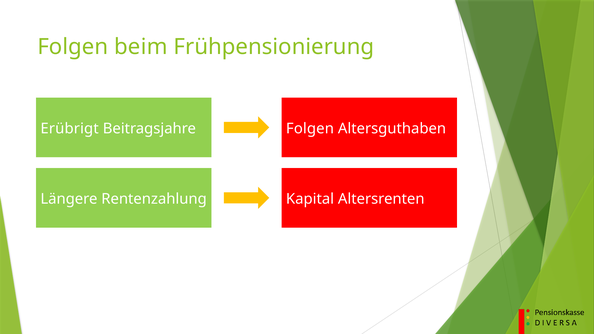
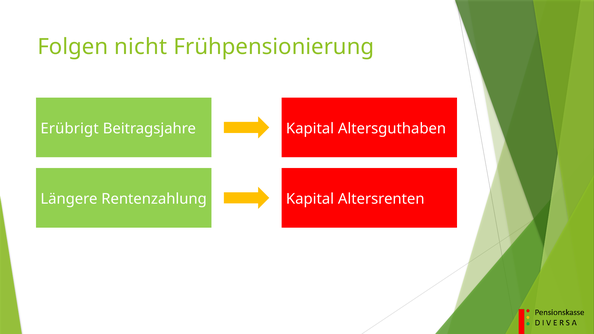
beim: beim -> nicht (141, 47)
Beitragsjahre Folgen: Folgen -> Kapital (310, 129)
